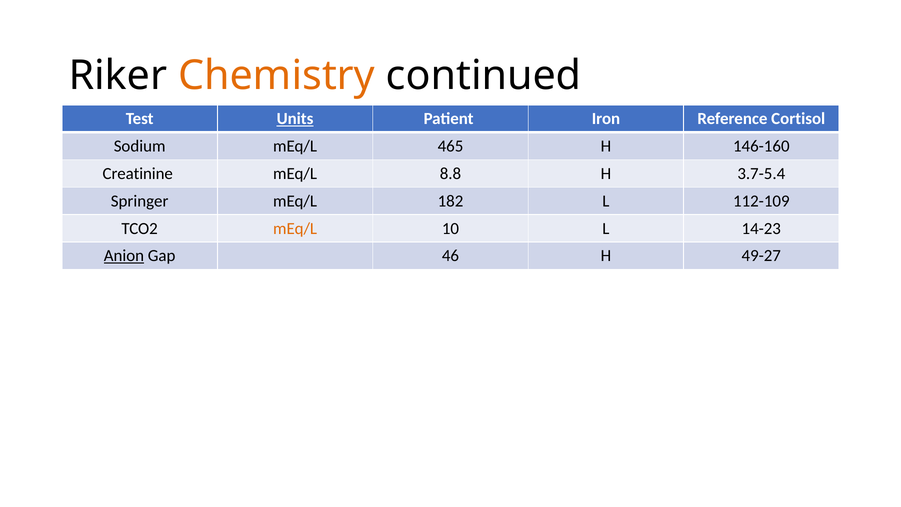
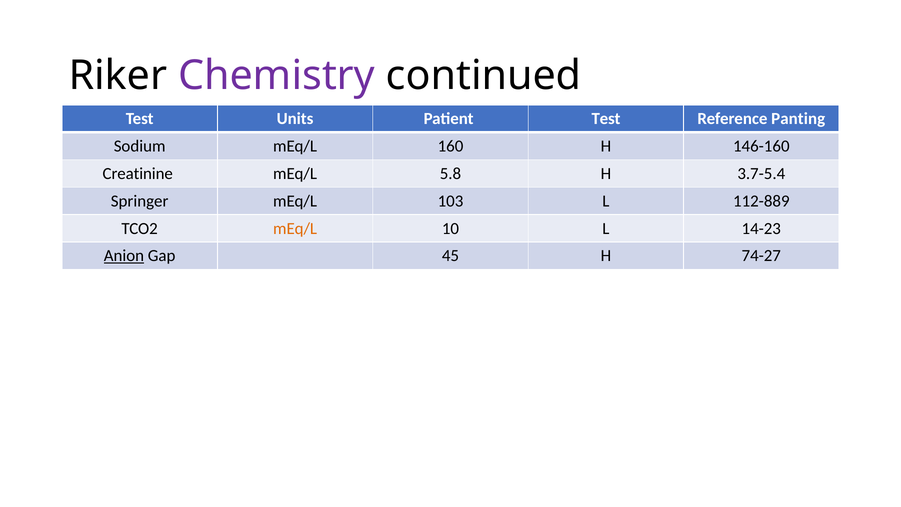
Chemistry colour: orange -> purple (277, 76)
Units underline: present -> none (295, 119)
Patient Iron: Iron -> Test (606, 119)
Cortisol: Cortisol -> Panting (798, 119)
465: 465 -> 160 (450, 146)
8.8: 8.8 -> 5.8 (450, 174)
182: 182 -> 103 (450, 201)
112-109: 112-109 -> 112-889 (761, 201)
46: 46 -> 45 (450, 256)
49-27: 49-27 -> 74-27 (761, 256)
